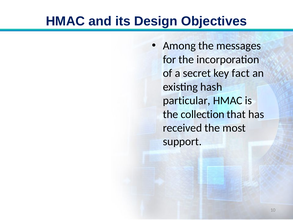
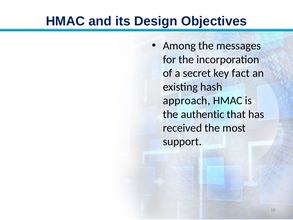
particular: particular -> approach (187, 100)
collection: collection -> authentic (203, 114)
